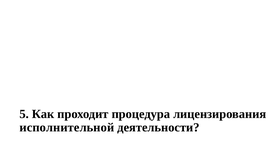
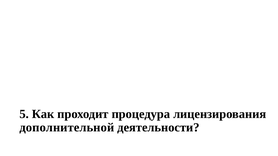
исполнительной: исполнительной -> дополнительной (67, 128)
